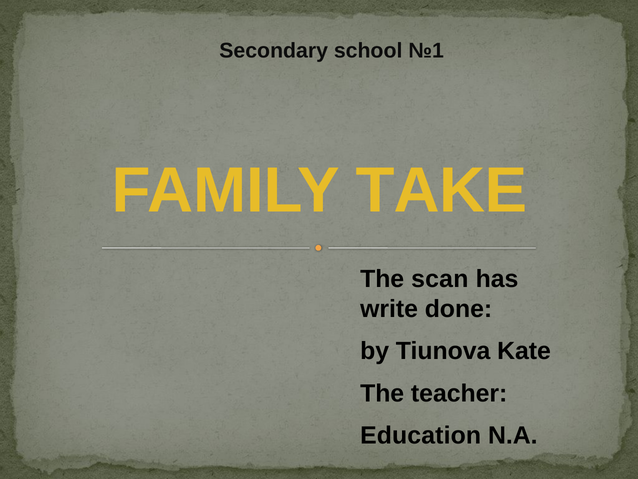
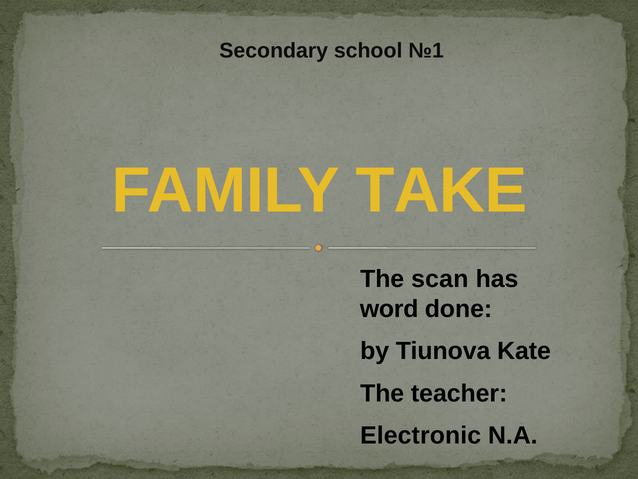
write: write -> word (389, 309)
Education: Education -> Electronic (421, 435)
